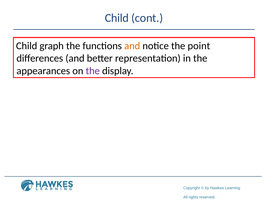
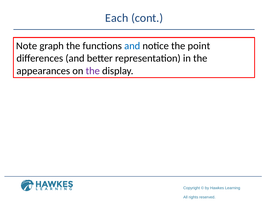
Child: Child -> Each (117, 18)
Child: Child -> Note (27, 46)
and colour: orange -> blue (132, 46)
